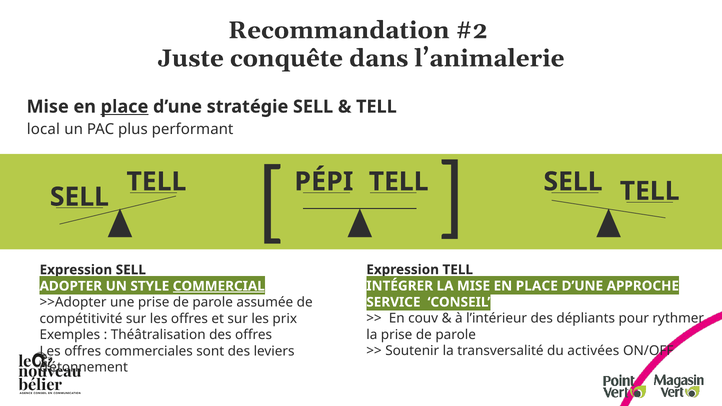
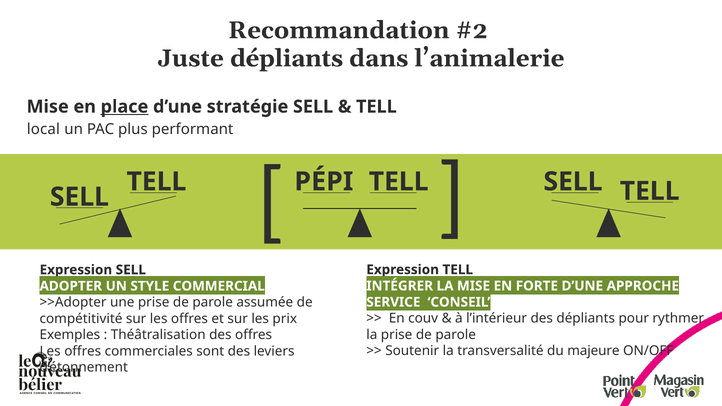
Juste conquête: conquête -> dépliants (287, 58)
PLACE: PLACE -> FORTE (537, 286)
COMMERCIAL underline: present -> none (219, 286)
activées: activées -> majeure (593, 351)
